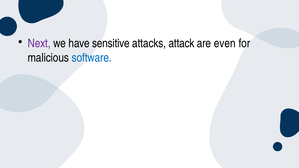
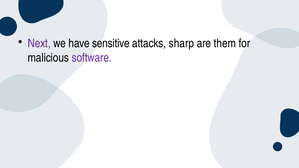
attack: attack -> sharp (181, 43)
even: even -> them (225, 43)
software colour: blue -> purple (92, 58)
